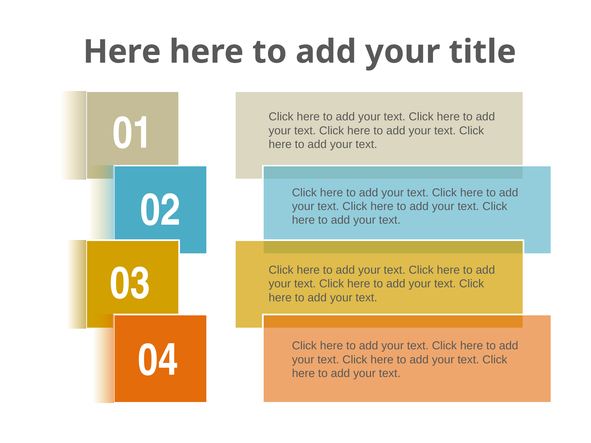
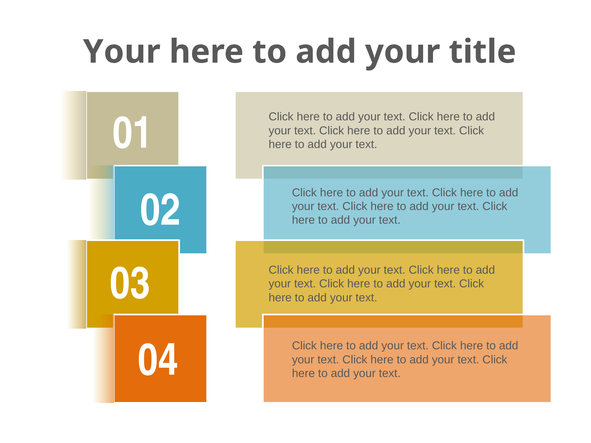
Here: Here -> Your (122, 52)
